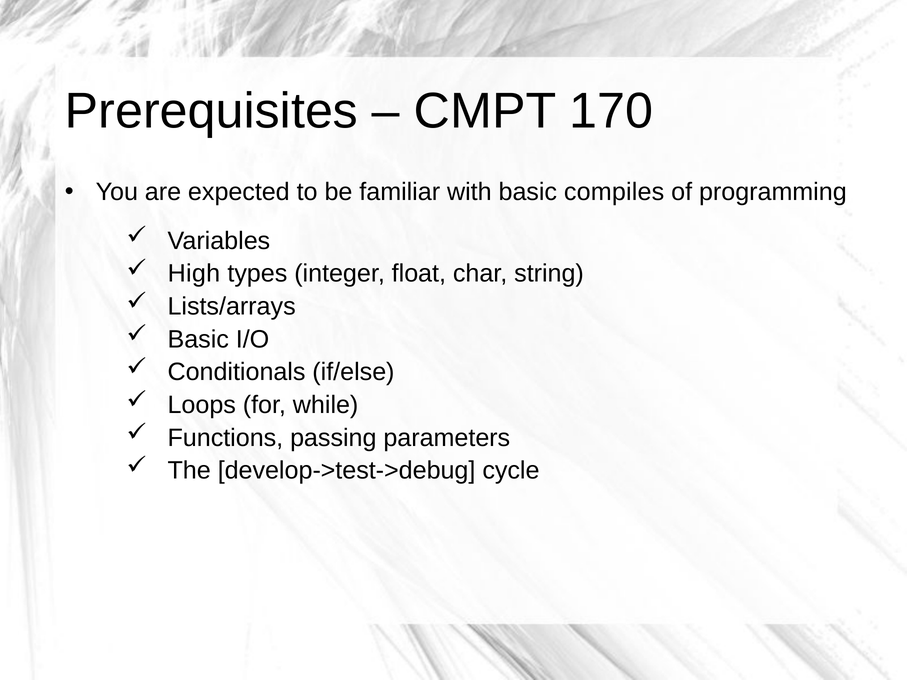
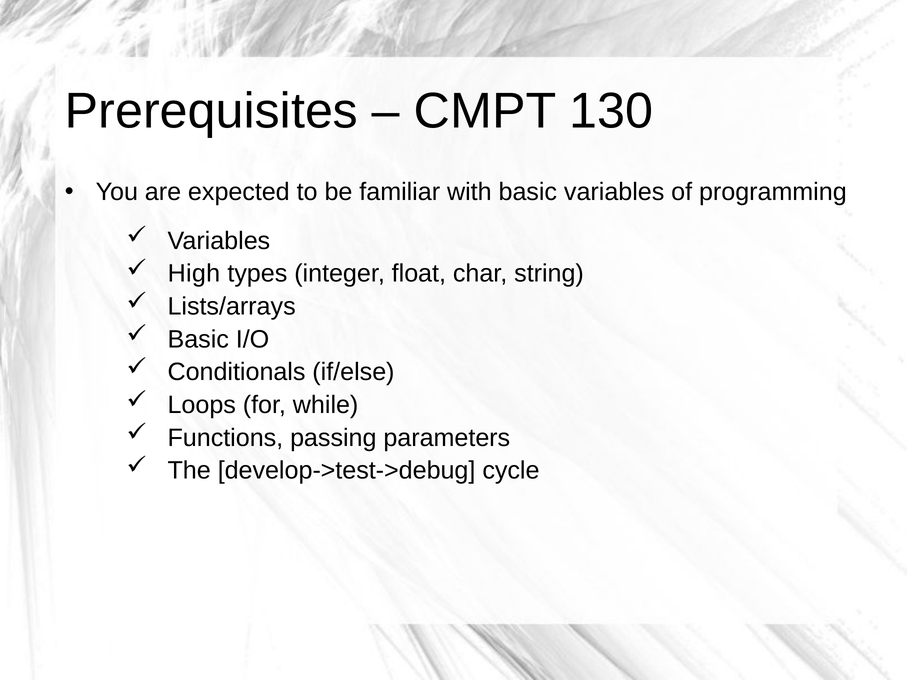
170: 170 -> 130 (611, 111)
basic compiles: compiles -> variables (614, 192)
